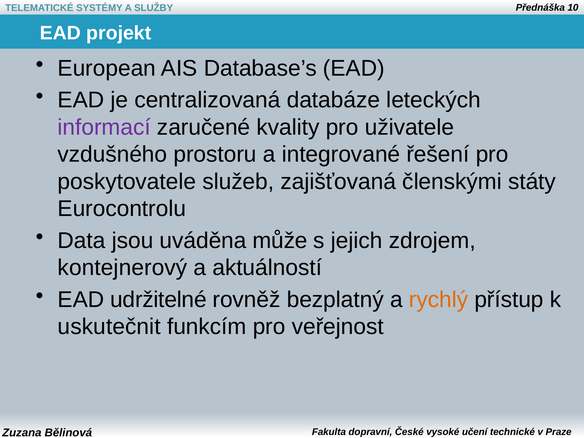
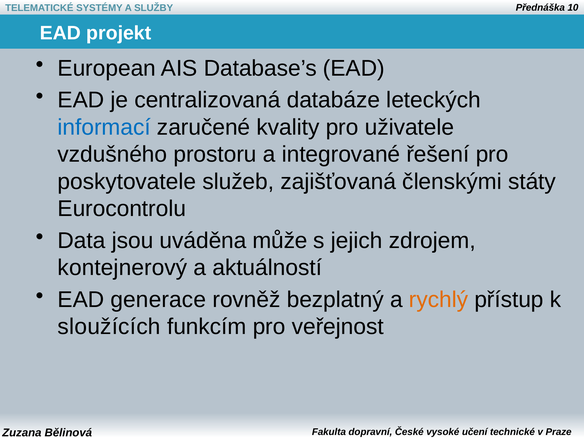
informací colour: purple -> blue (104, 127)
udržitelné: udržitelné -> generace (158, 300)
uskutečnit: uskutečnit -> sloužících (109, 327)
